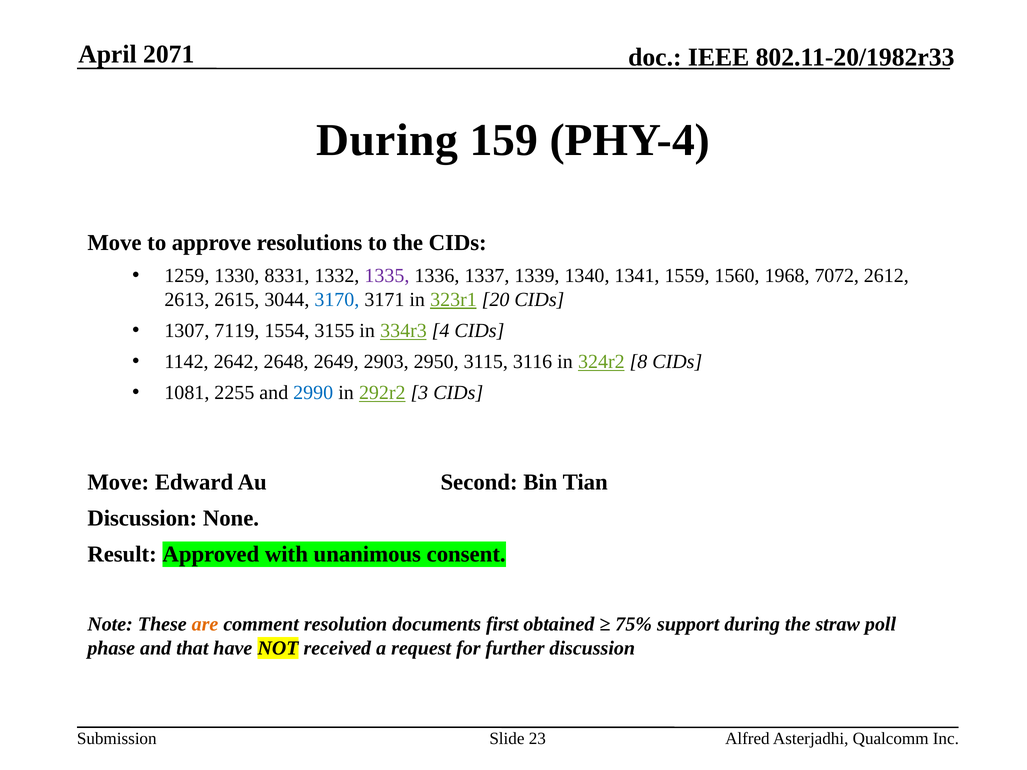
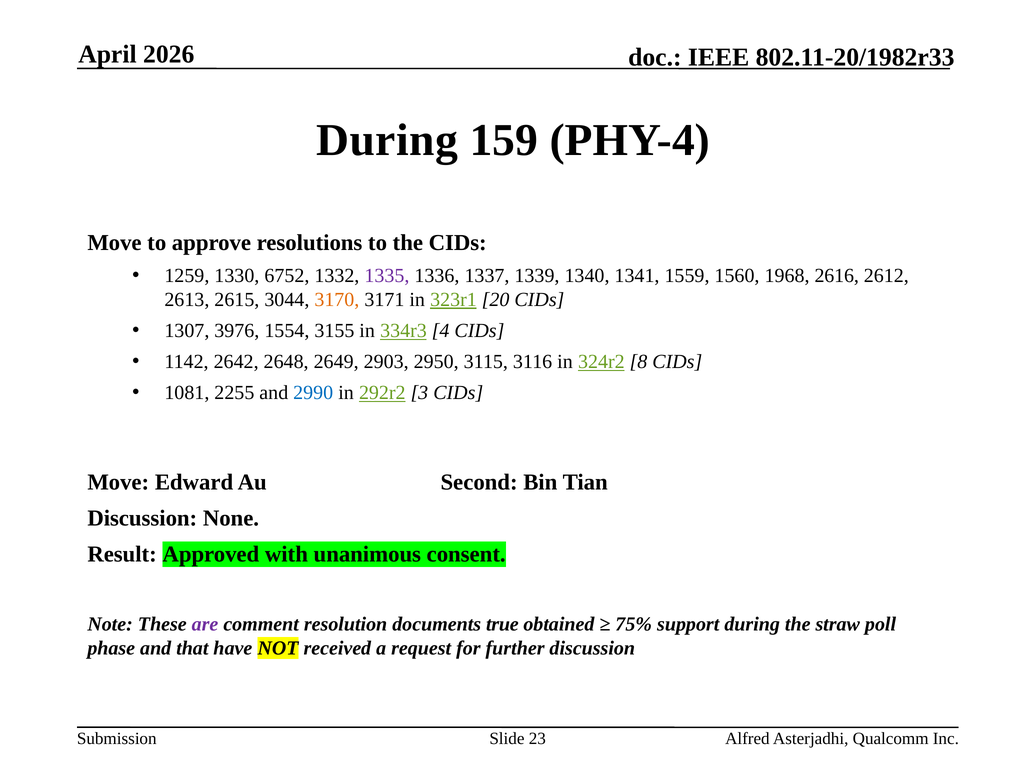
2071: 2071 -> 2026 (169, 54)
8331: 8331 -> 6752 (287, 276)
7072: 7072 -> 2616 (837, 276)
3170 colour: blue -> orange (337, 300)
7119: 7119 -> 3976 (237, 331)
are colour: orange -> purple (205, 624)
first: first -> true (502, 624)
